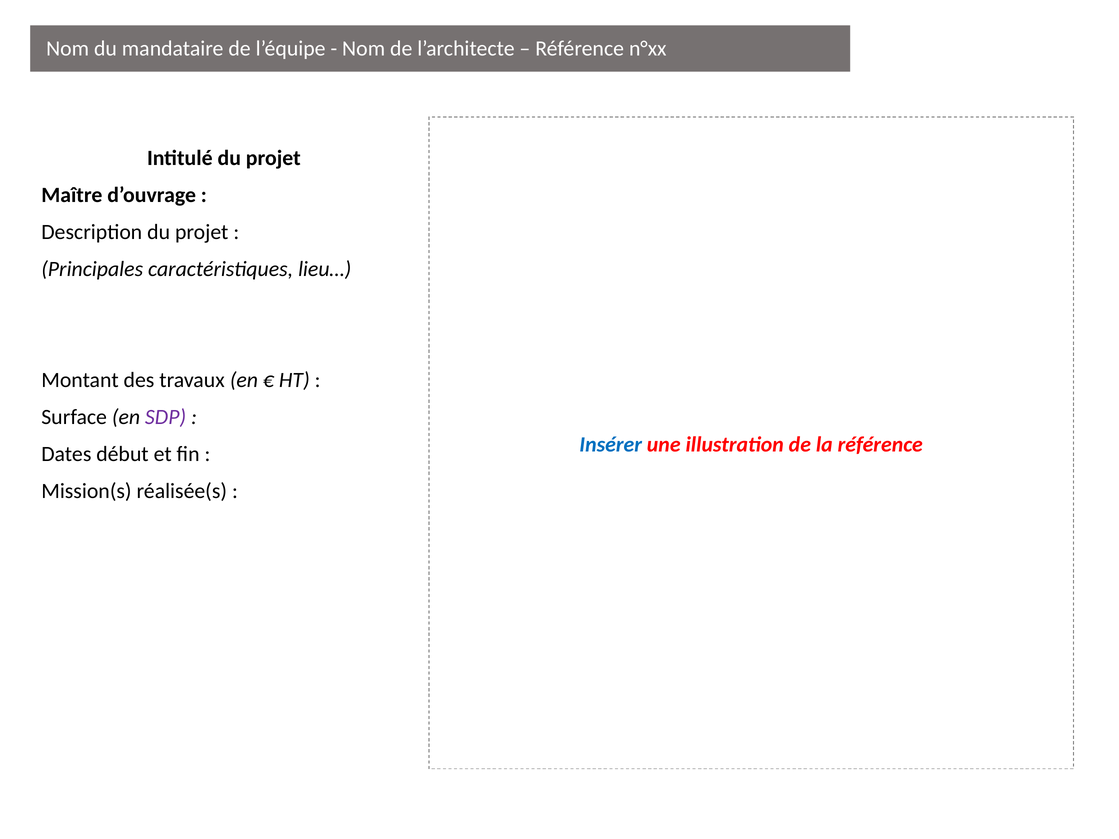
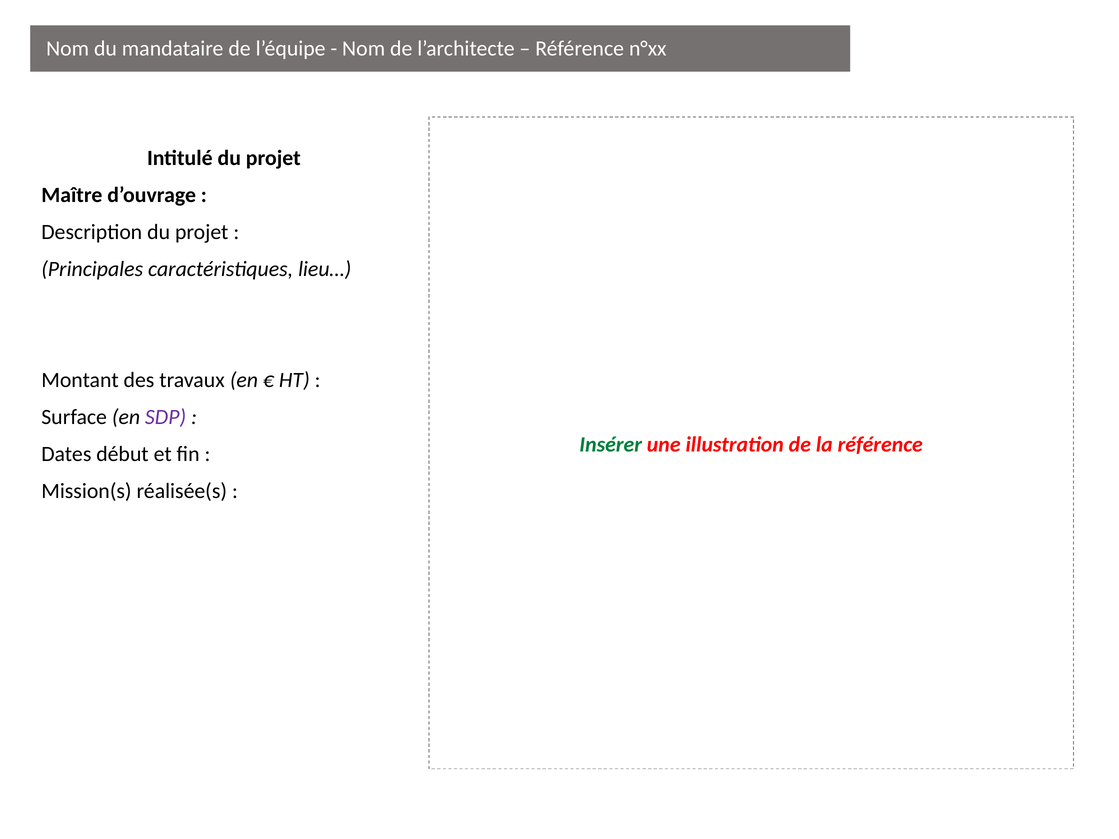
Insérer colour: blue -> green (611, 445)
